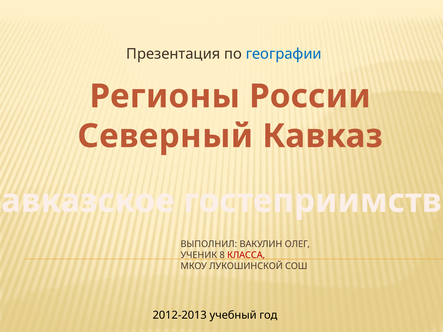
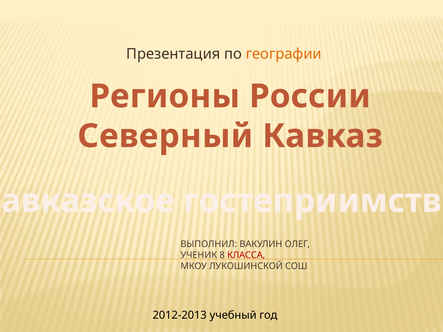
географии colour: blue -> orange (284, 54)
